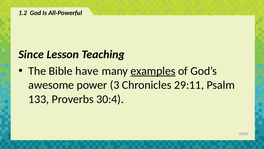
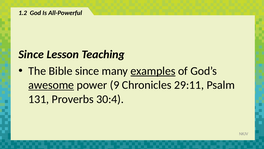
Bible have: have -> since (87, 71)
awesome underline: none -> present (51, 85)
3: 3 -> 9 (115, 85)
133: 133 -> 131 (39, 99)
